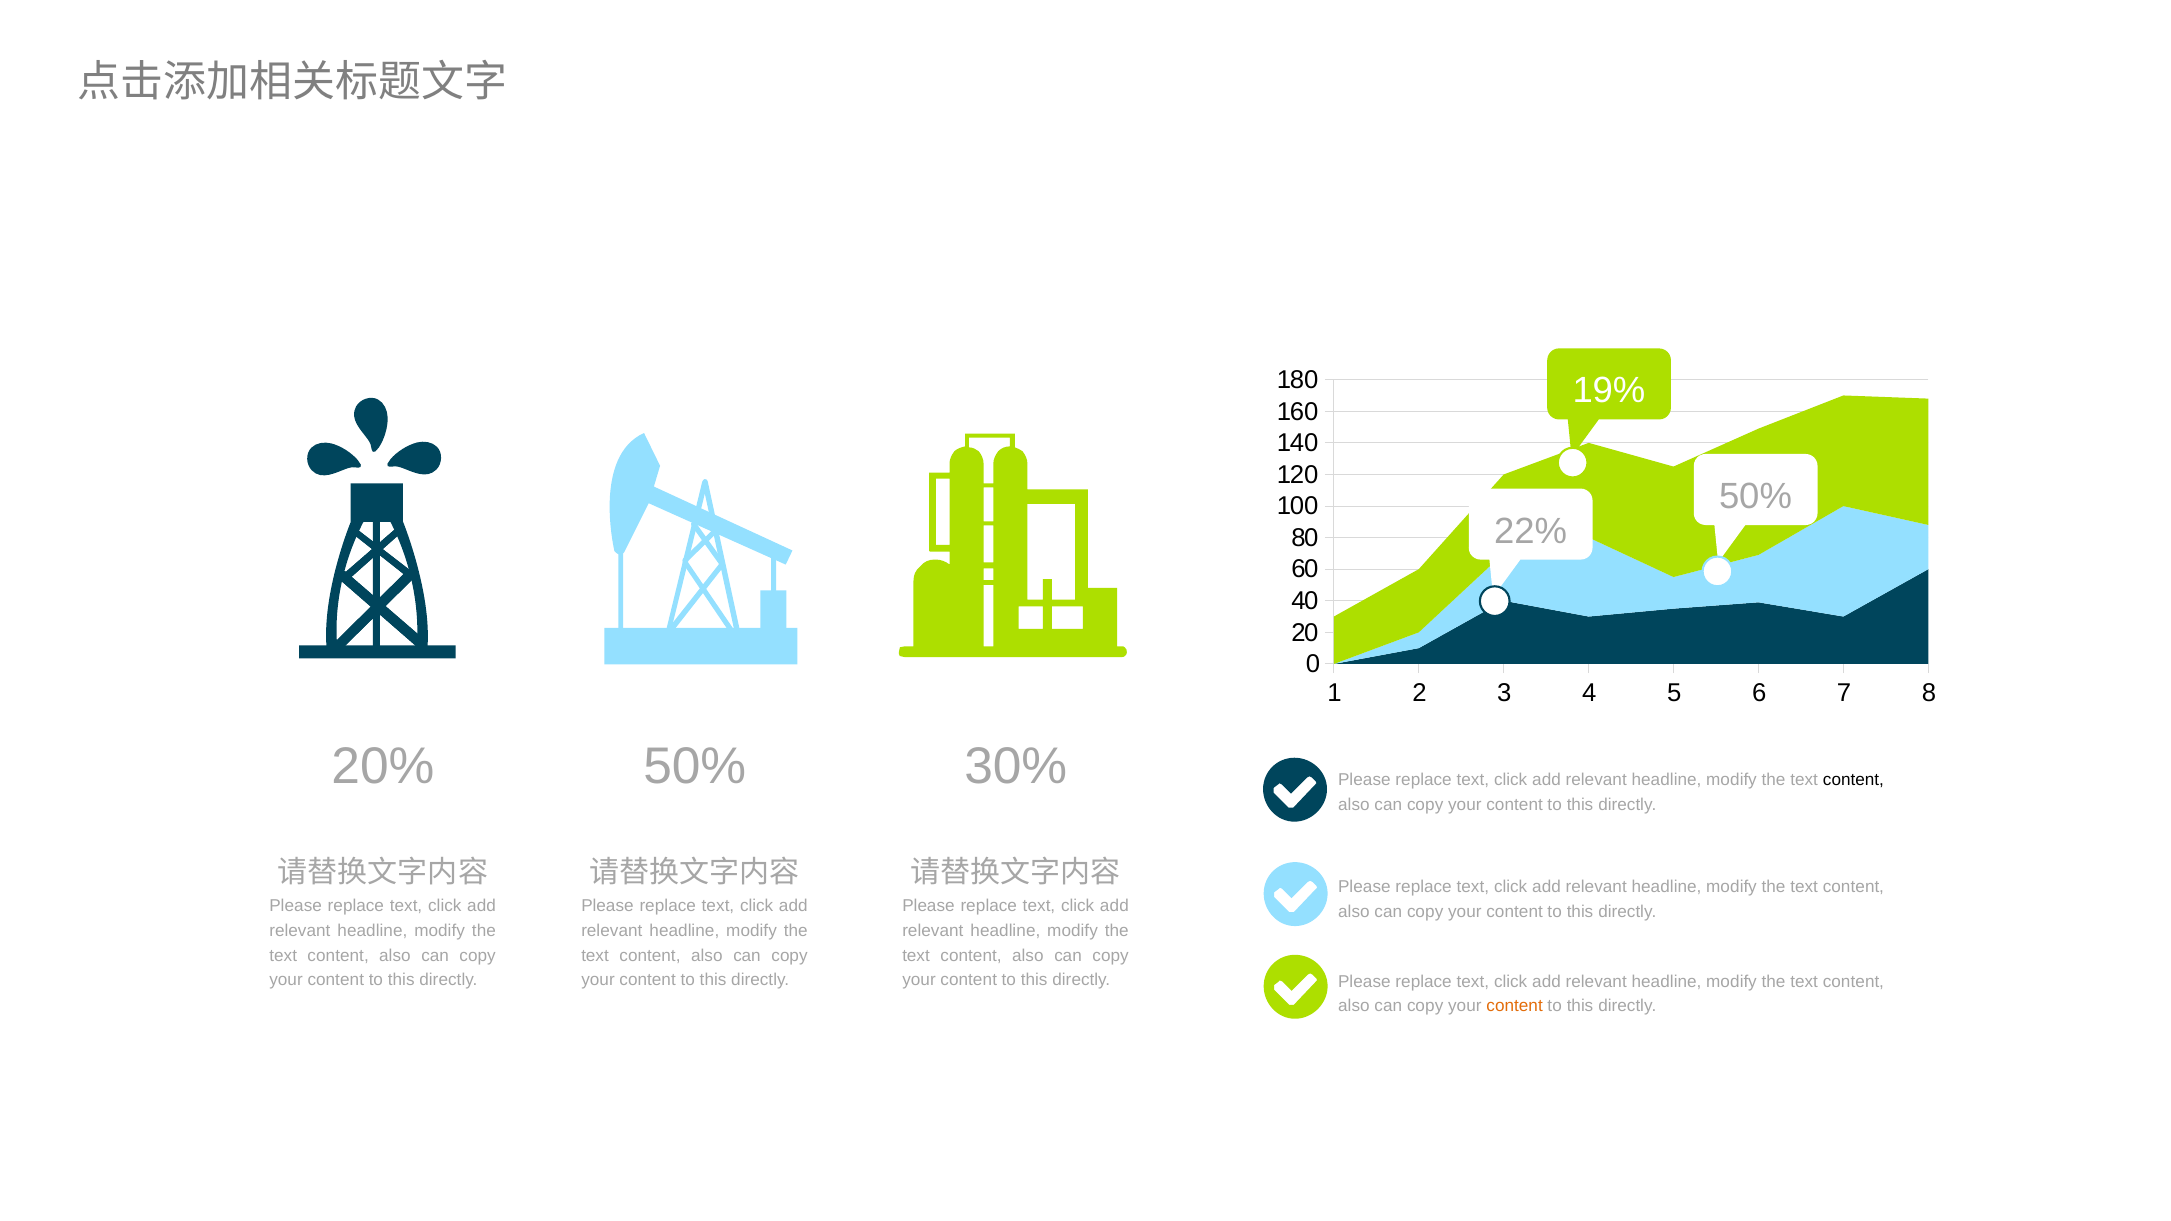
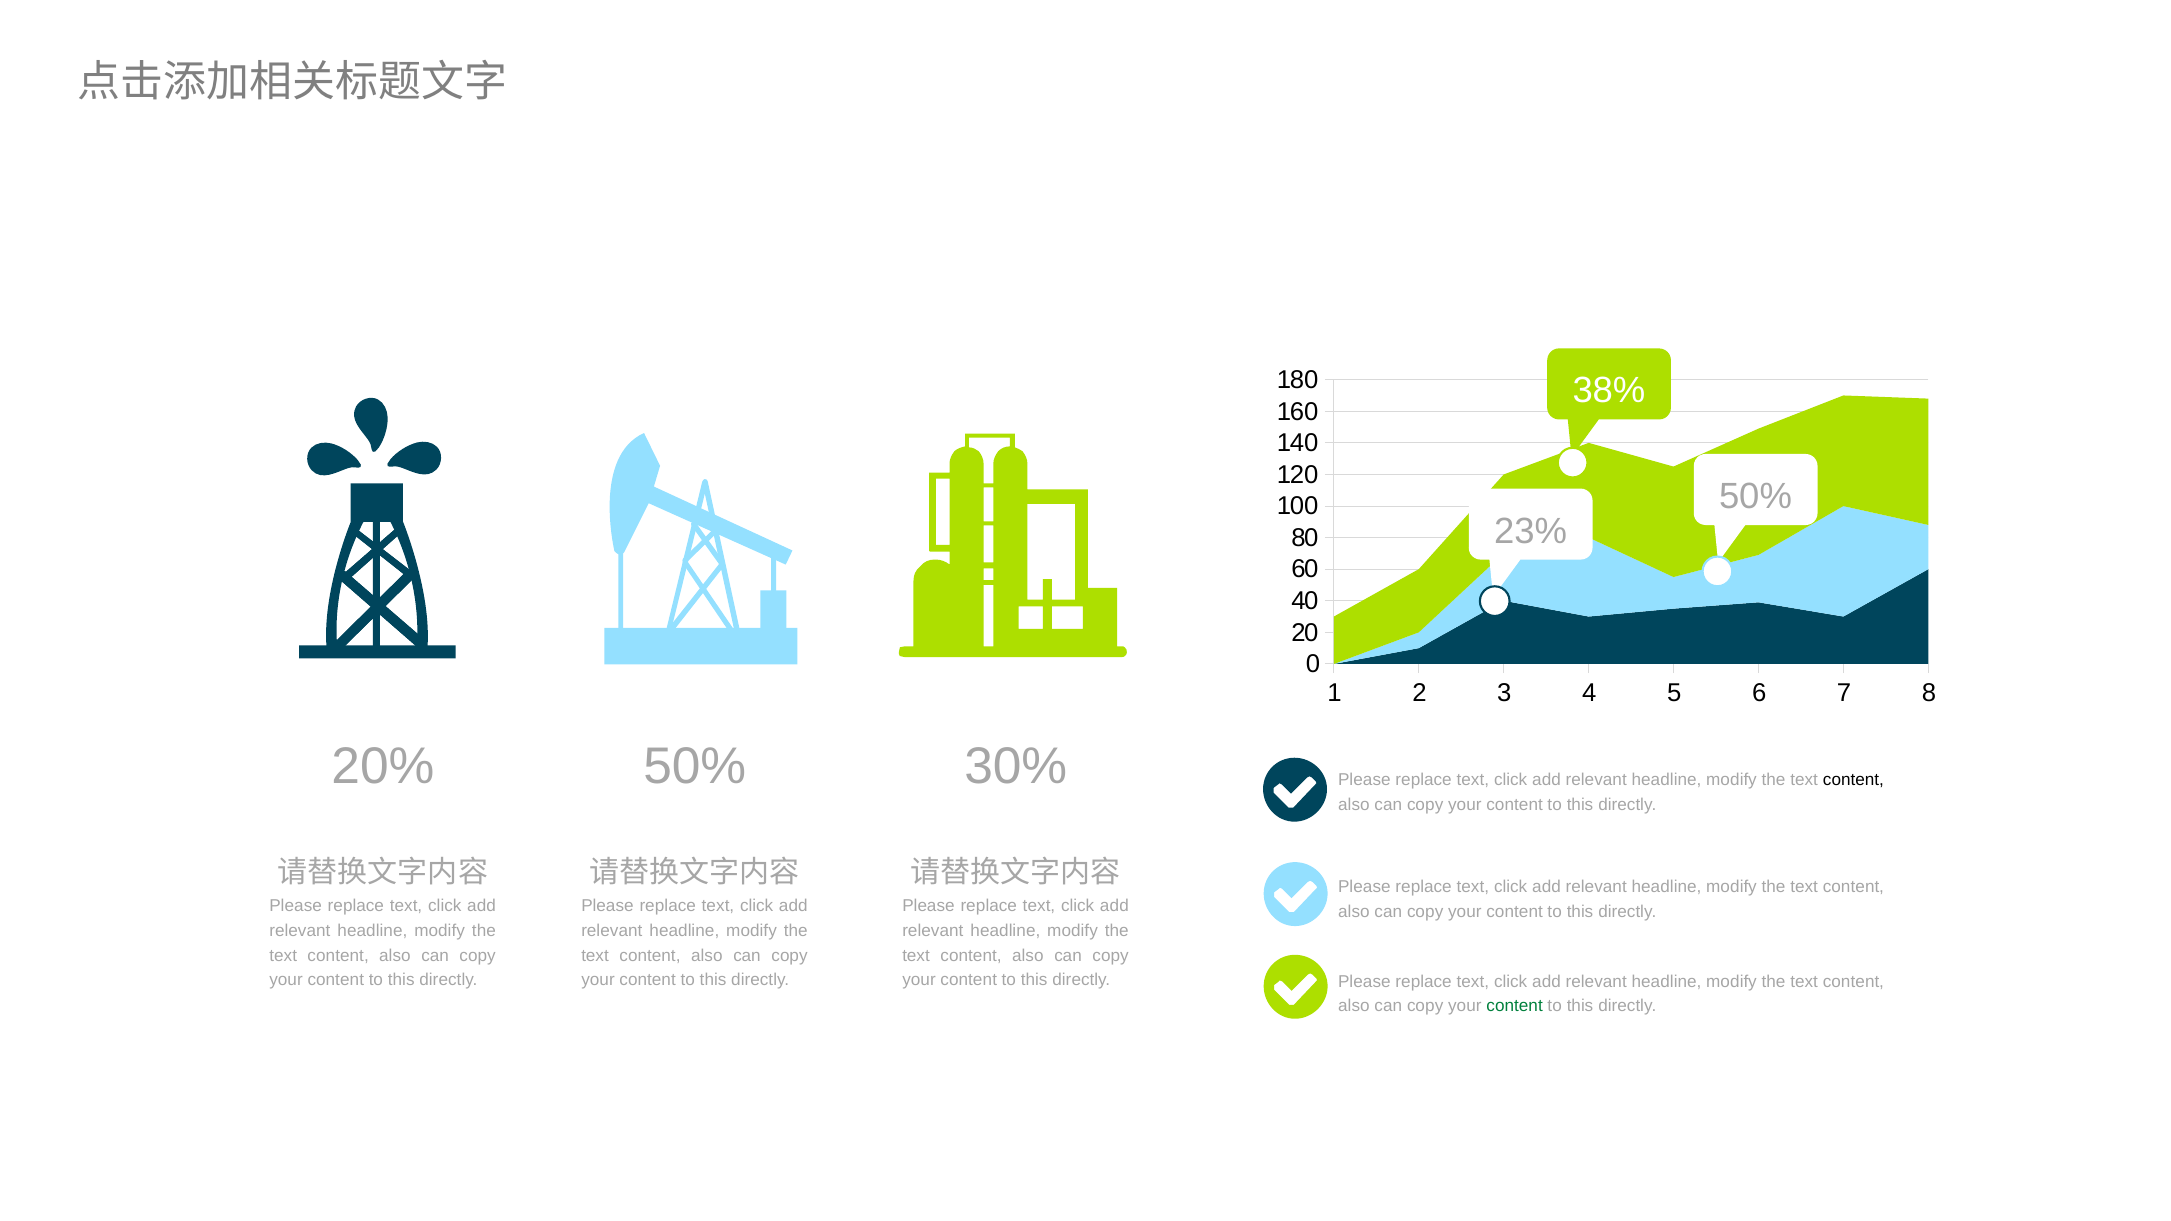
19%: 19% -> 38% (1609, 391)
22%: 22% -> 23% (1531, 531)
content colour: orange -> green (1515, 1006)
